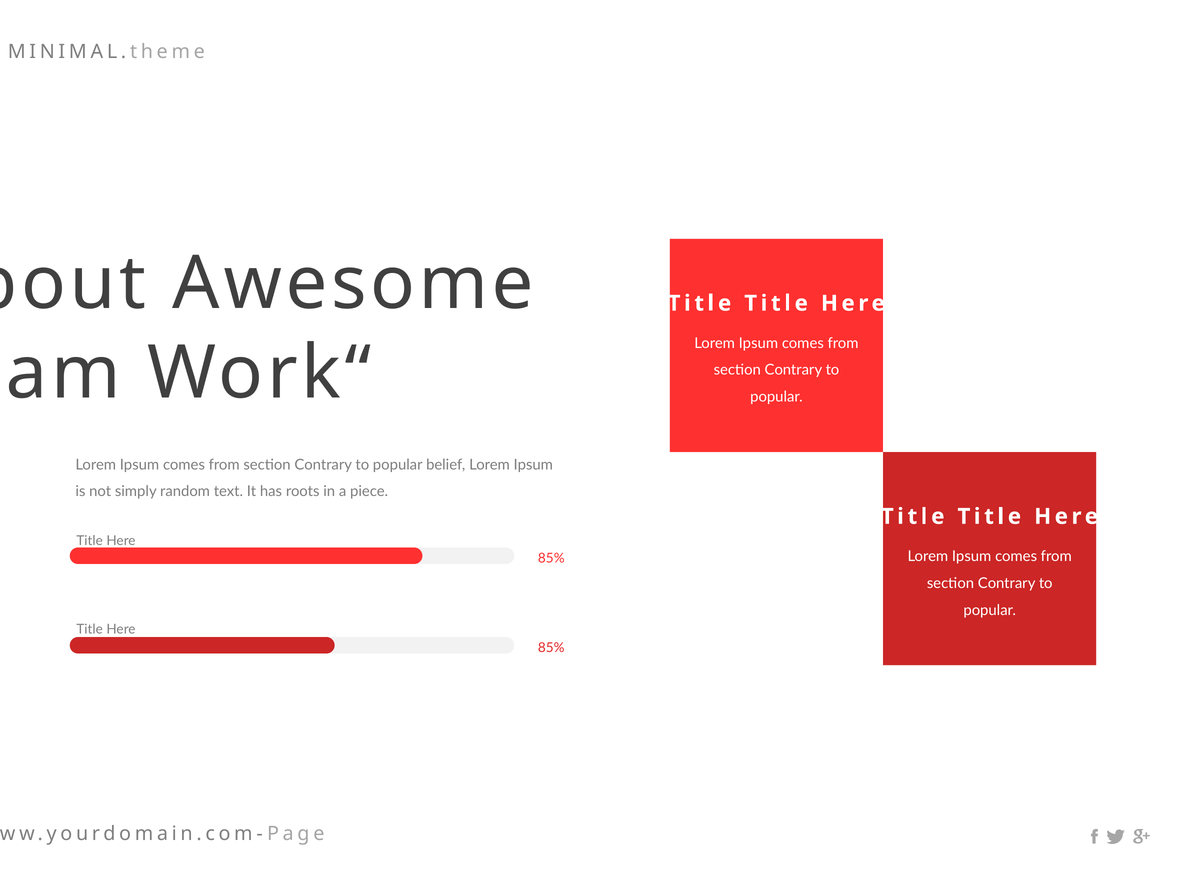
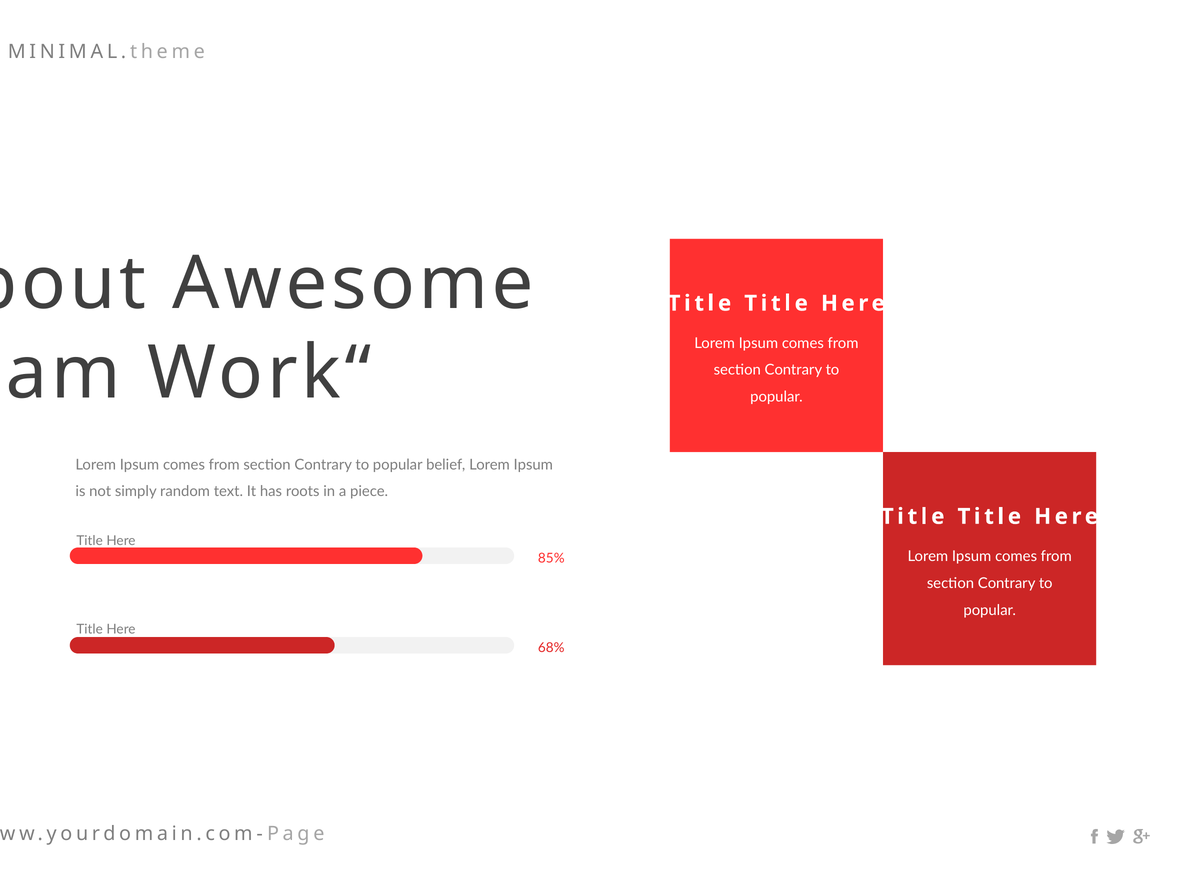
85%: 85% -> 68% (551, 648)
